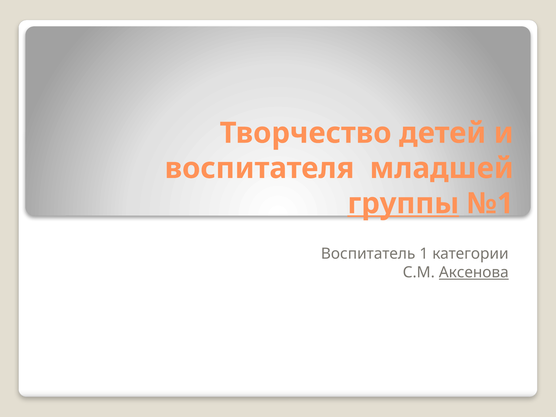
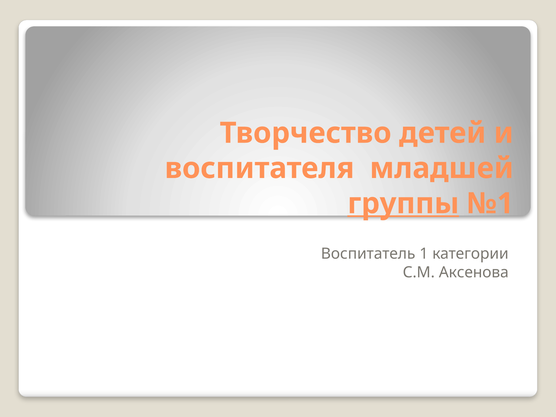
Аксенова underline: present -> none (474, 272)
